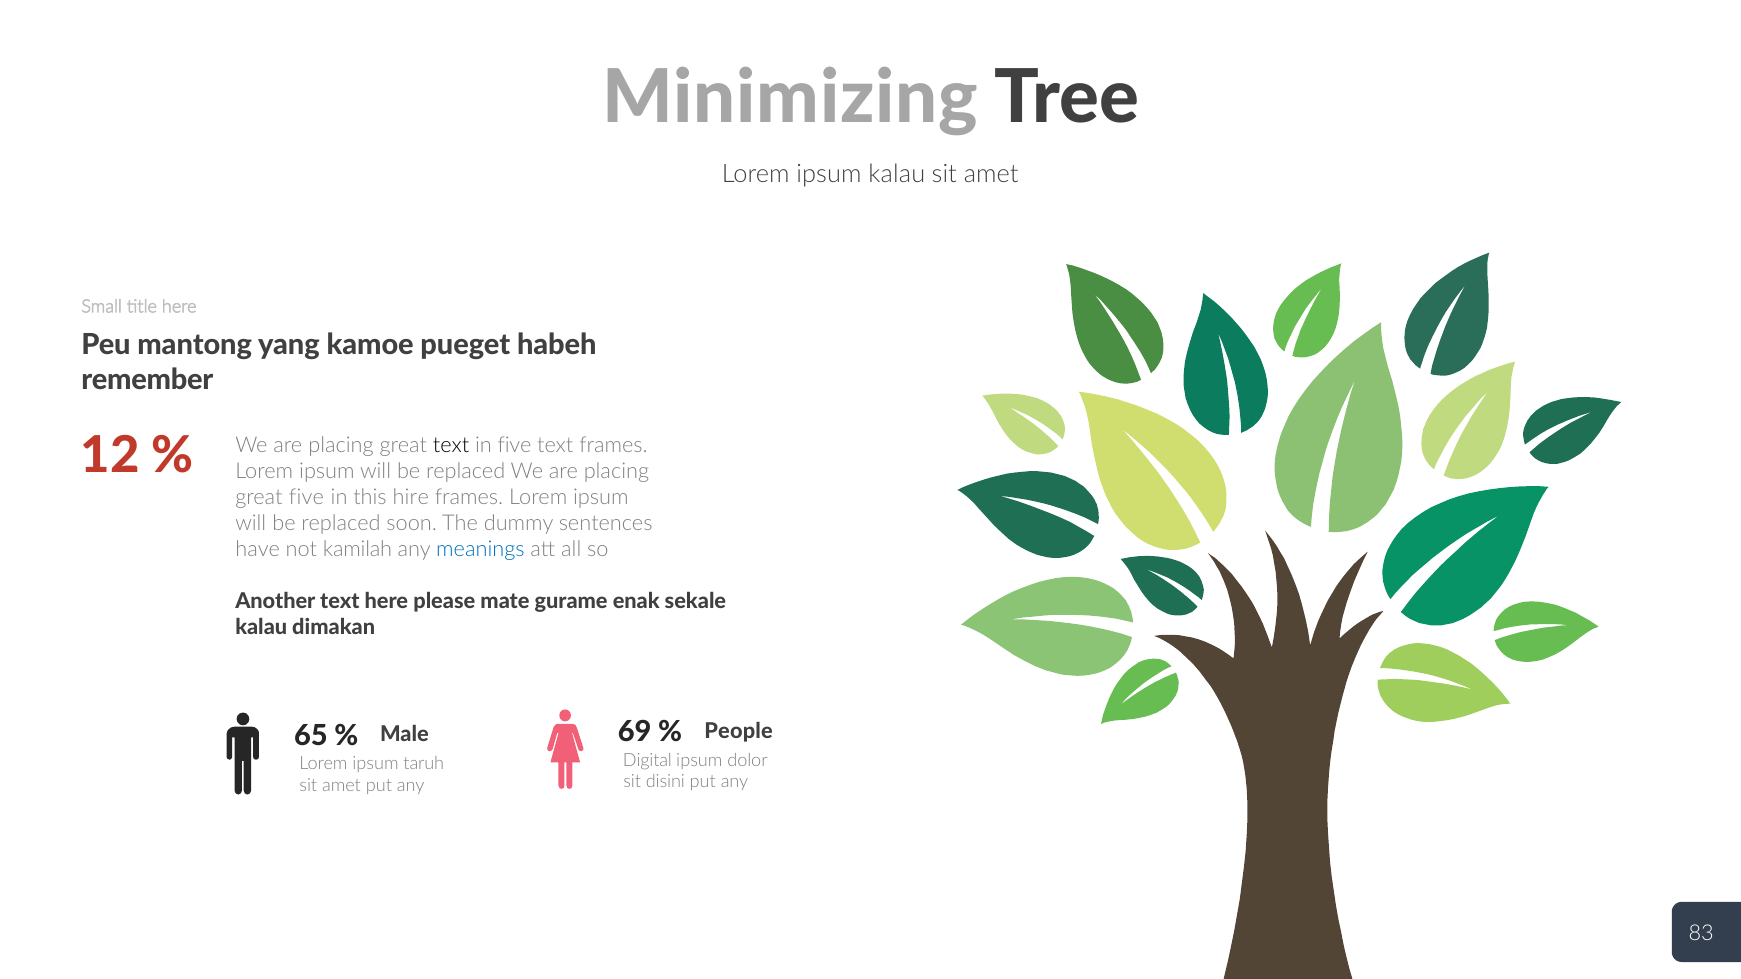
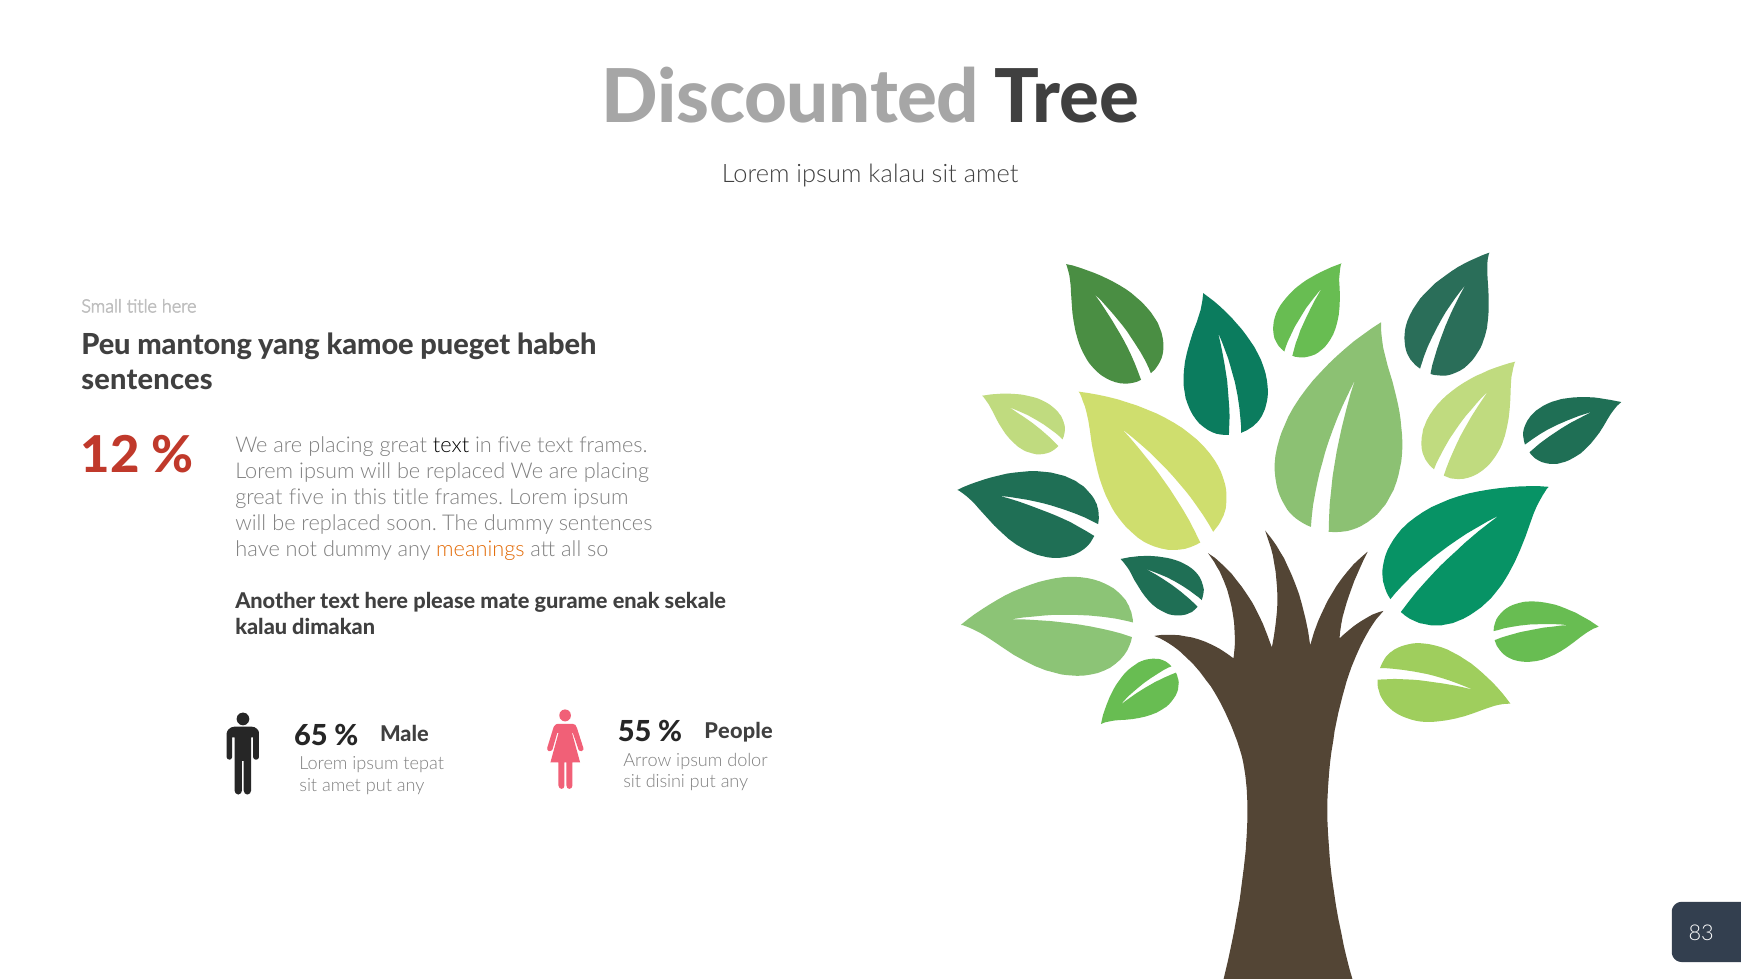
Minimizing: Minimizing -> Discounted (791, 98)
remember: remember -> sentences (147, 380)
this hire: hire -> title (411, 497)
not kamilah: kamilah -> dummy (358, 550)
meanings colour: blue -> orange (480, 550)
69: 69 -> 55 (635, 733)
Digital: Digital -> Arrow (647, 760)
taruh: taruh -> tepat (424, 764)
